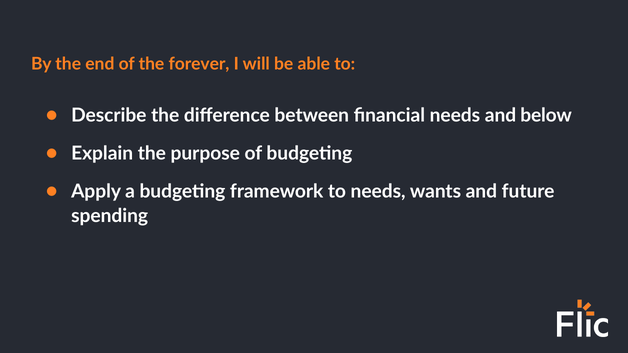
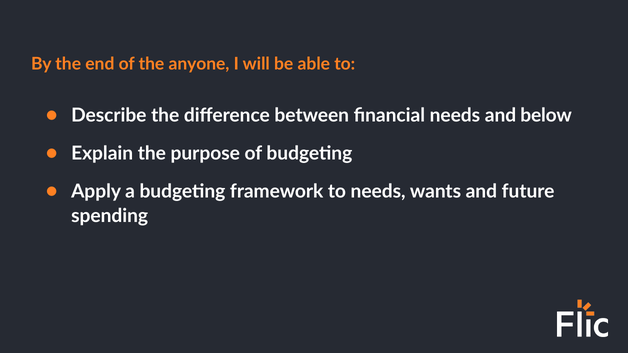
forever: forever -> anyone (199, 64)
